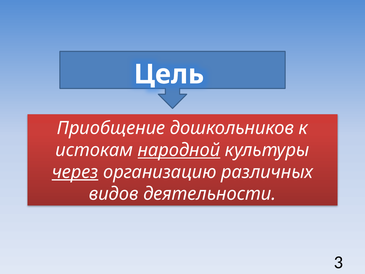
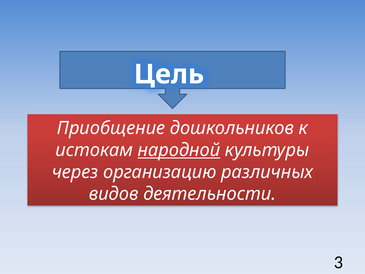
через underline: present -> none (75, 172)
